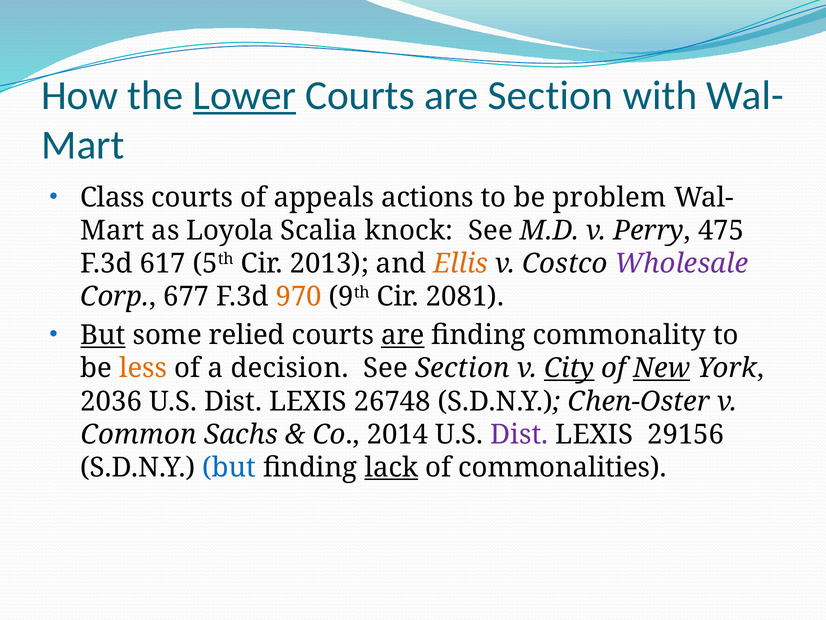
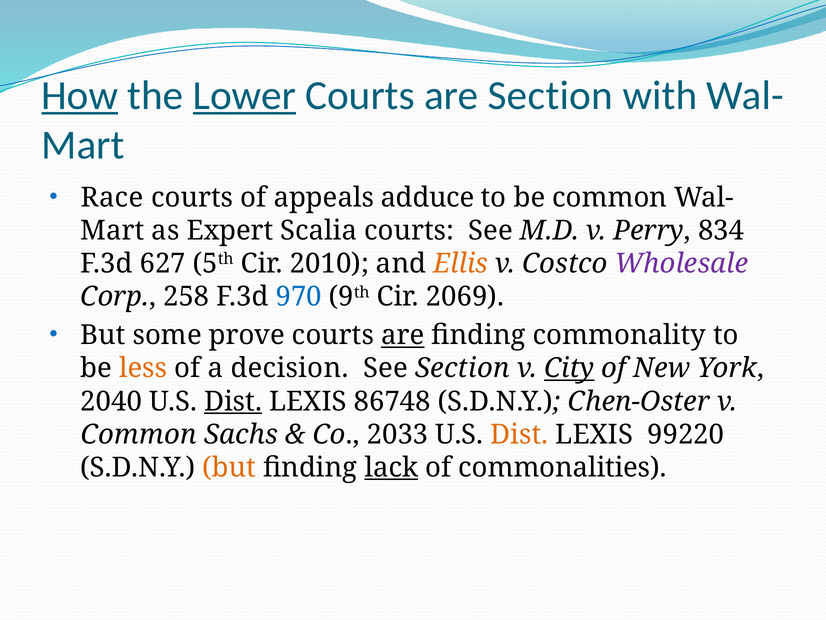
How underline: none -> present (80, 95)
Class: Class -> Race (112, 197)
actions: actions -> adduce (428, 197)
be problem: problem -> common (610, 197)
Loyola: Loyola -> Expert (230, 230)
Scalia knock: knock -> courts (409, 230)
475: 475 -> 834 (721, 230)
617: 617 -> 627 (163, 263)
2013: 2013 -> 2010 (329, 263)
677: 677 -> 258 (186, 296)
970 colour: orange -> blue (299, 296)
2081: 2081 -> 2069 (465, 296)
But underline: present -> none (103, 335)
relied: relied -> prove (247, 335)
New underline: present -> none (662, 368)
2036: 2036 -> 2040 (111, 401)
Dist underline: none -> present (233, 401)
26748: 26748 -> 86748 (392, 401)
2014: 2014 -> 2033 (398, 434)
Dist colour: purple -> orange (519, 434)
29156: 29156 -> 99220 (686, 434)
but colour: blue -> orange (229, 467)
